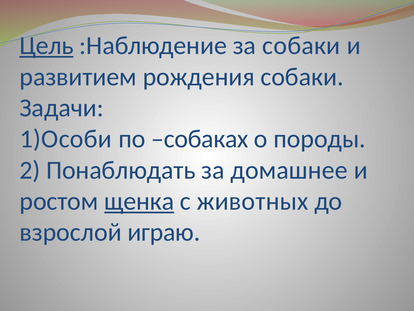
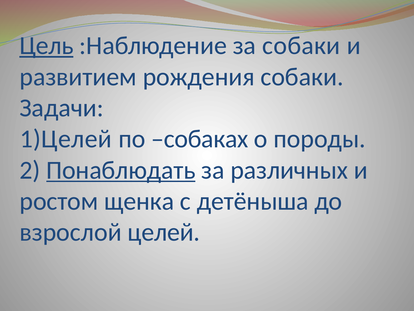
1)Особи: 1)Особи -> 1)Целей (66, 139)
Понаблюдать underline: none -> present (121, 170)
домашнее: домашнее -> различных (289, 170)
щенка underline: present -> none (139, 201)
животных: животных -> детёныша (253, 201)
играю: играю -> целей (164, 232)
